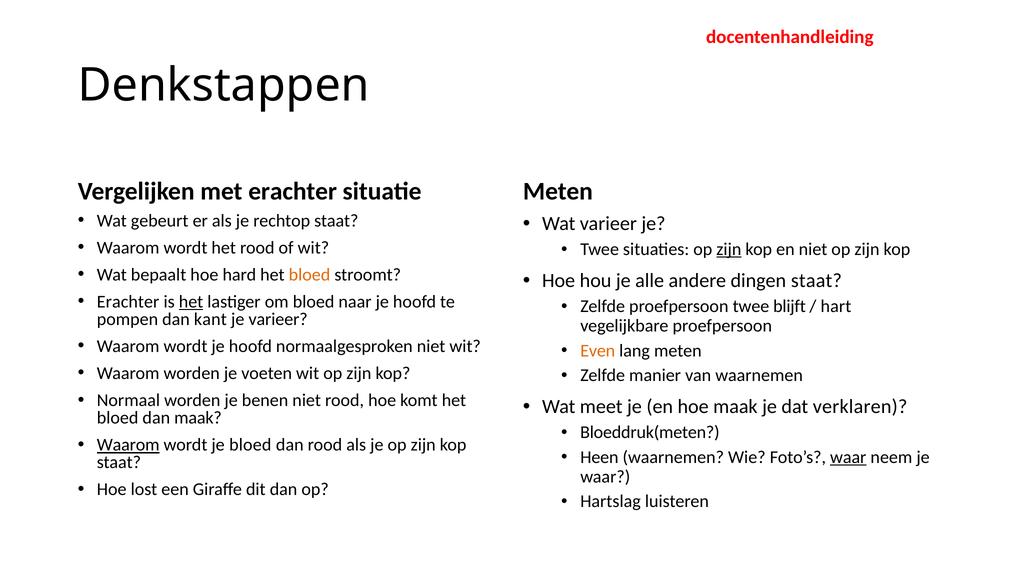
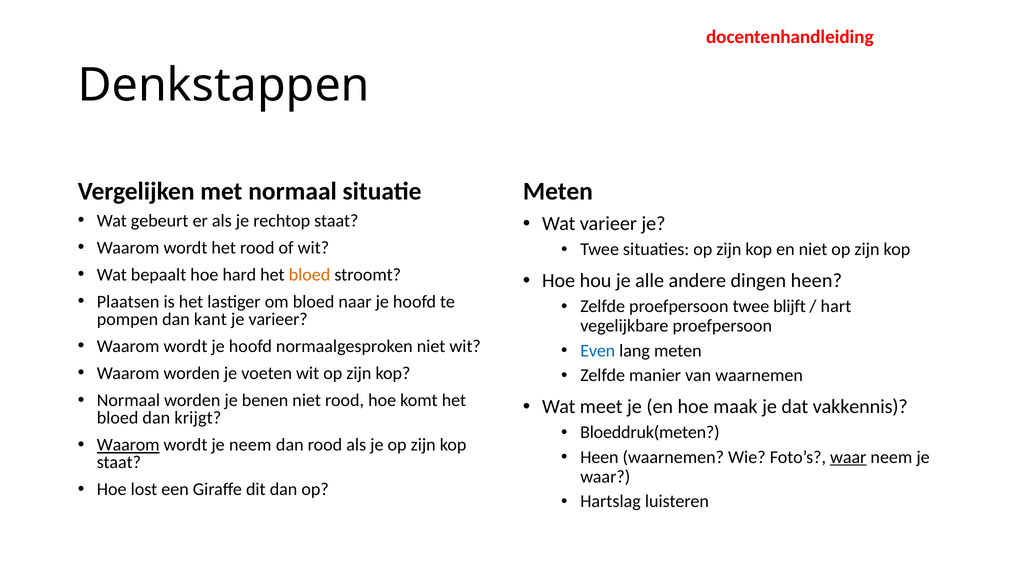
met erachter: erachter -> normaal (293, 191)
zijn underline: present -> none (729, 250)
dingen staat: staat -> heen (816, 281)
Erachter: Erachter -> Plaatsen (128, 302)
het underline: present -> none (191, 302)
Even colour: orange -> blue (598, 351)
verklaren: verklaren -> vakkennis (860, 407)
dan maak: maak -> krijgt (198, 418)
je bloed: bloed -> neem (250, 446)
